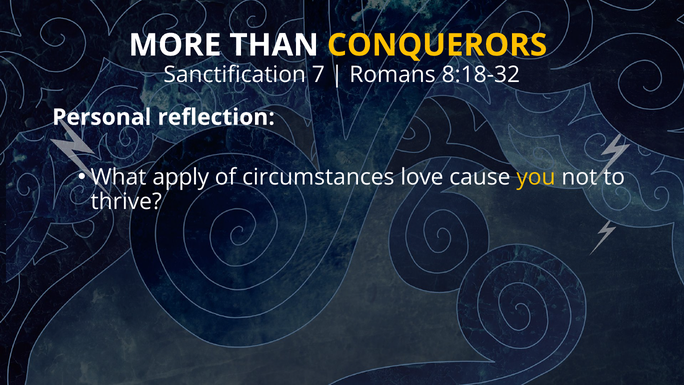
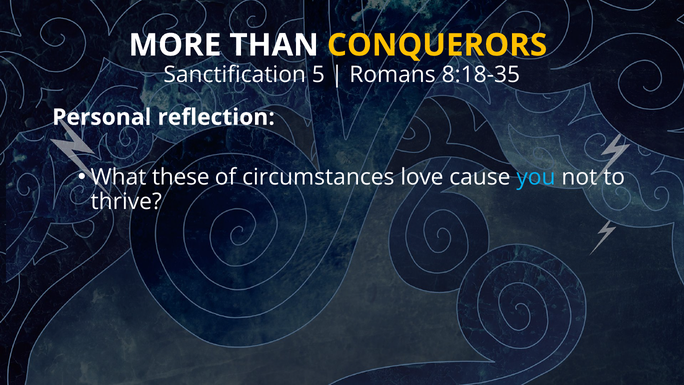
7: 7 -> 5 (318, 74)
8:18-32: 8:18-32 -> 8:18-35 (481, 74)
apply: apply -> these (181, 177)
you colour: yellow -> light blue (536, 177)
